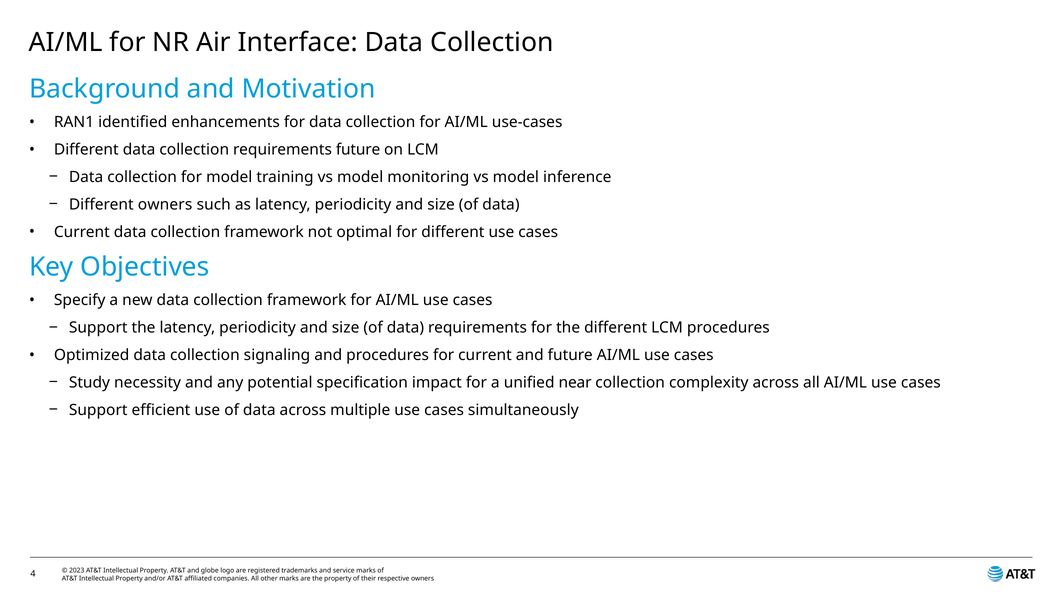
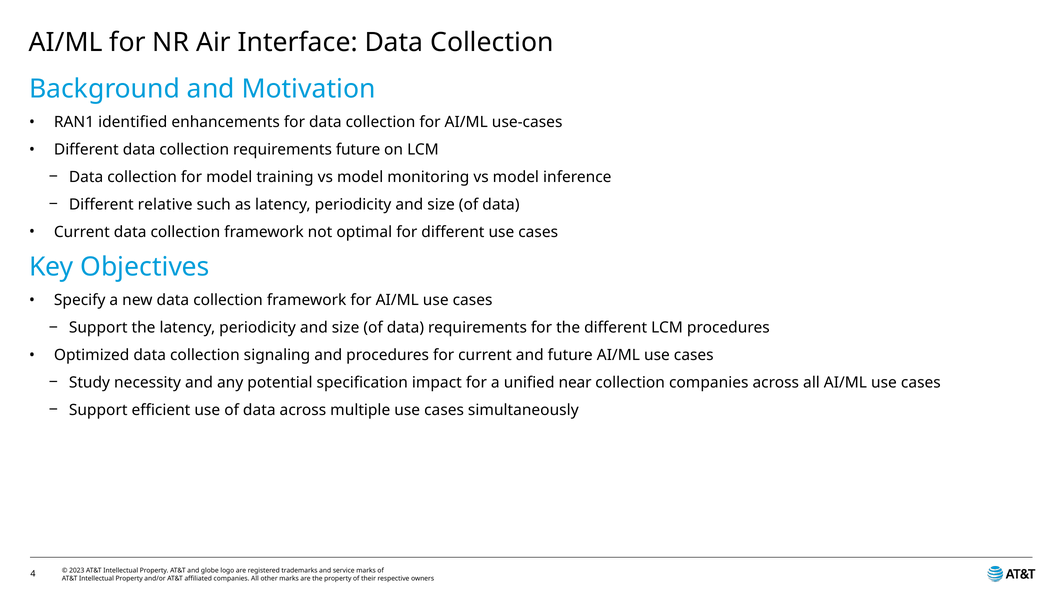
Different owners: owners -> relative (165, 204)
collection complexity: complexity -> companies (709, 383)
